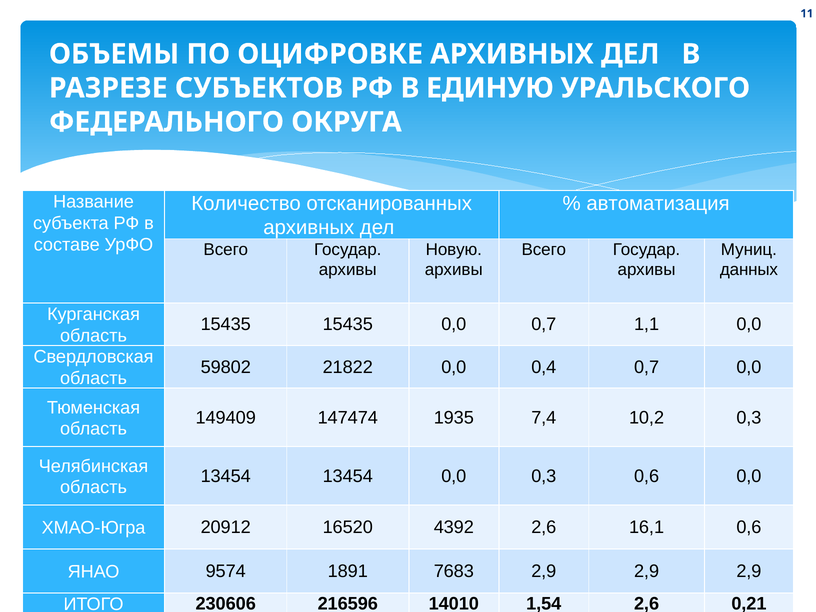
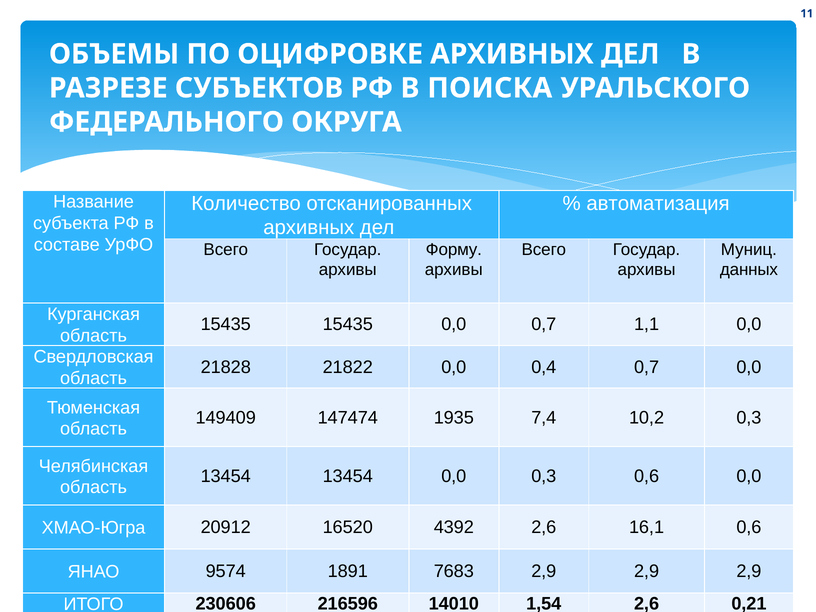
ЕДИНУЮ: ЕДИНУЮ -> ПОИСКА (490, 88)
Новую: Новую -> Форму (454, 250)
59802: 59802 -> 21828 (226, 367)
